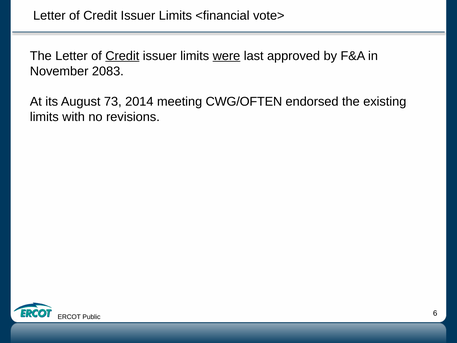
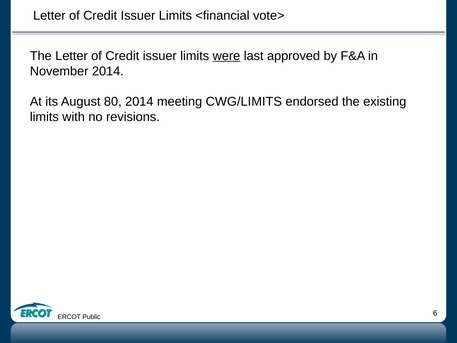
Credit underline: present -> none (122, 56)
November 2083: 2083 -> 2014 (108, 71)
73: 73 -> 80 (113, 102)
CWG/OFTEN: CWG/OFTEN -> CWG/LIMITS (244, 102)
